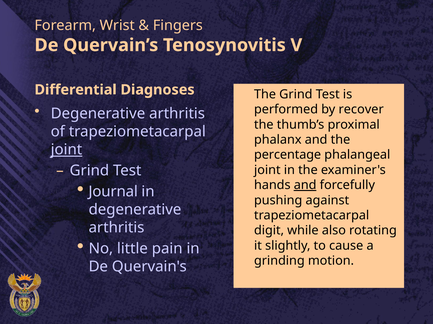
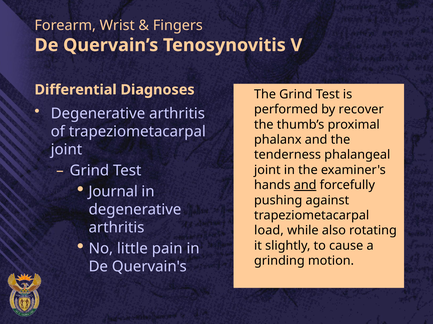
joint underline: present -> none (66, 150)
percentage: percentage -> tenderness (288, 155)
digit: digit -> load (269, 231)
